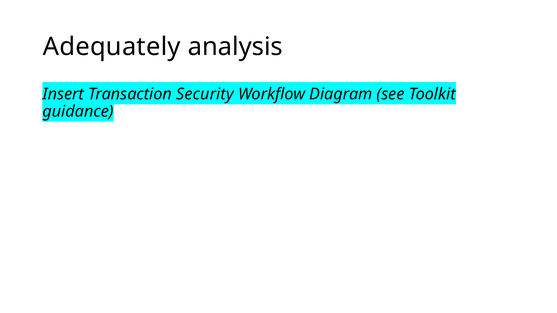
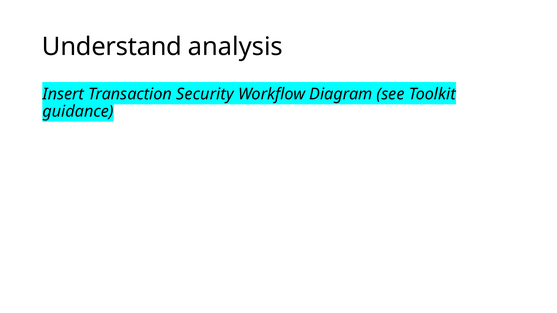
Adequately: Adequately -> Understand (112, 47)
